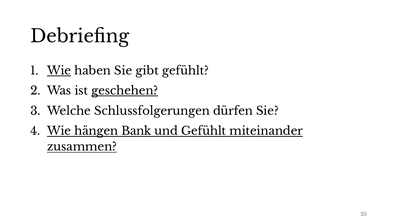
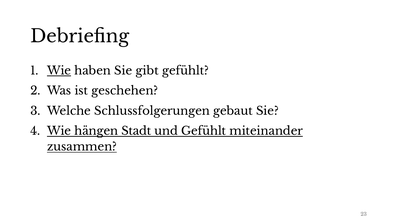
geschehen underline: present -> none (125, 91)
dürfen: dürfen -> gebaut (233, 111)
Bank: Bank -> Stadt (136, 131)
